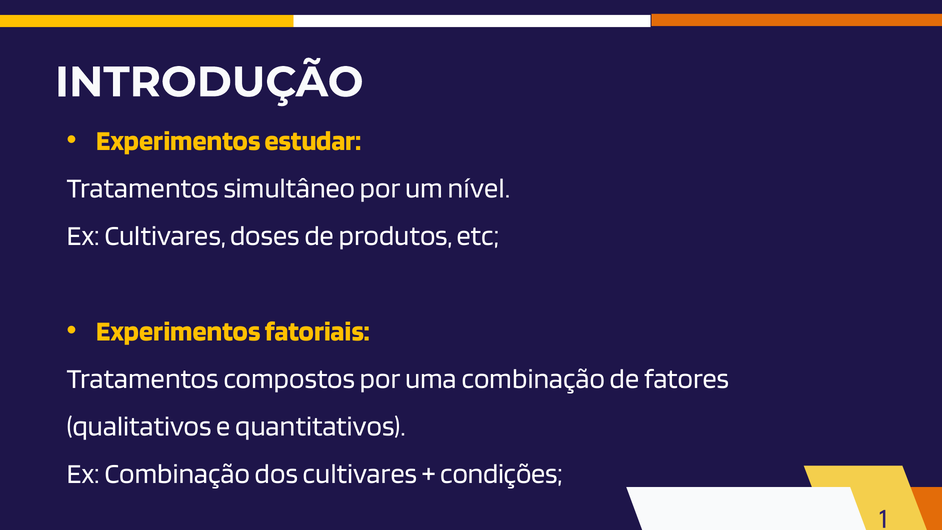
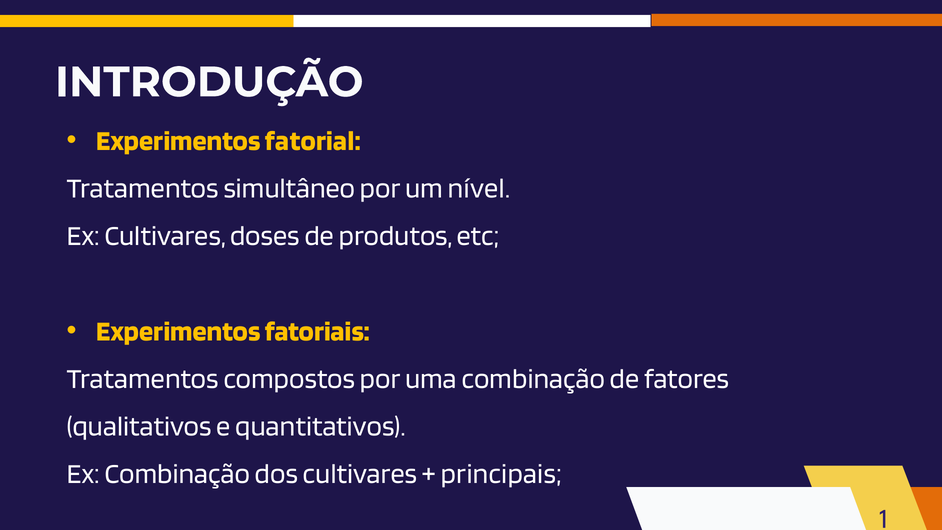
estudar: estudar -> fatorial (313, 141)
condições: condições -> principais (501, 474)
